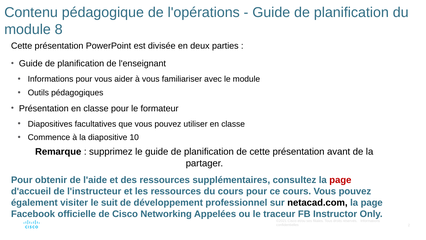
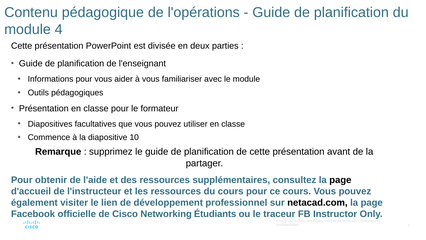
8: 8 -> 4 (59, 30)
page colour: red -> black (340, 180)
suit: suit -> lien (109, 202)
Appelées: Appelées -> Étudiants (215, 214)
